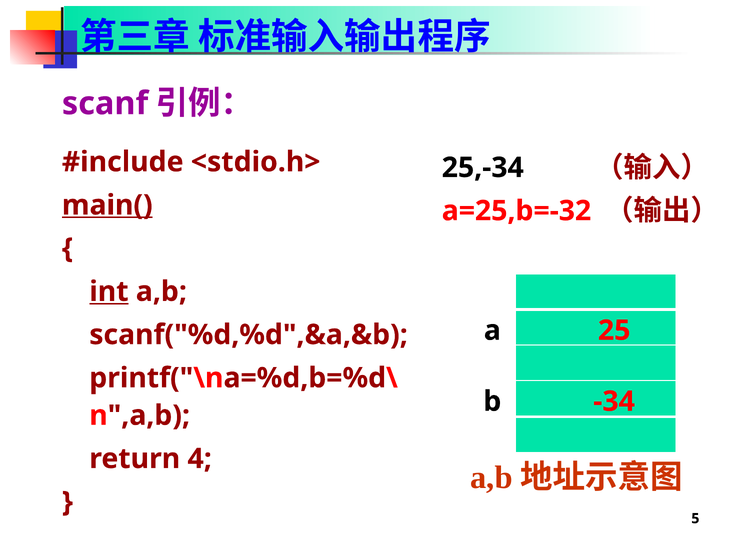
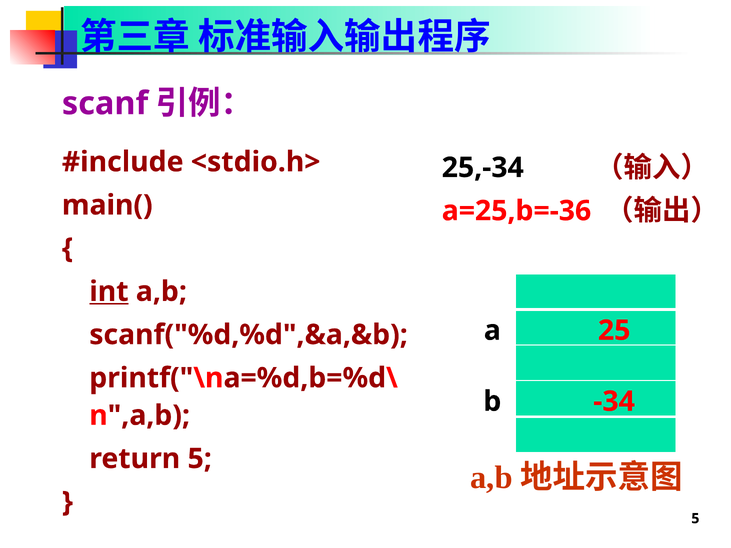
main( underline: present -> none (107, 205)
a=25,b=-32: a=25,b=-32 -> a=25,b=-36 (516, 211)
return 4: 4 -> 5 (200, 459)
